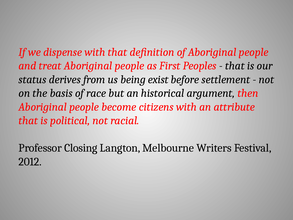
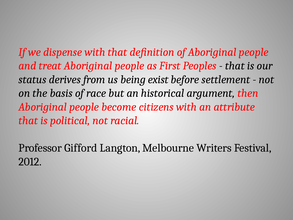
Closing: Closing -> Gifford (81, 148)
